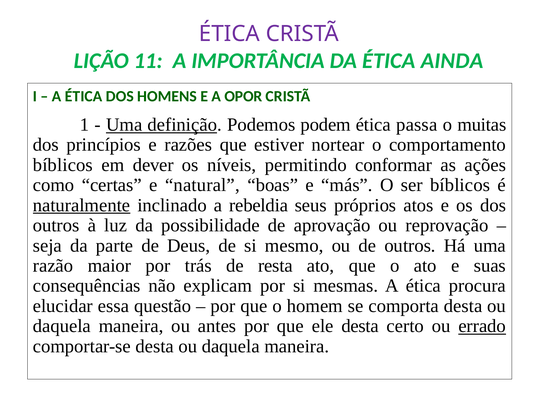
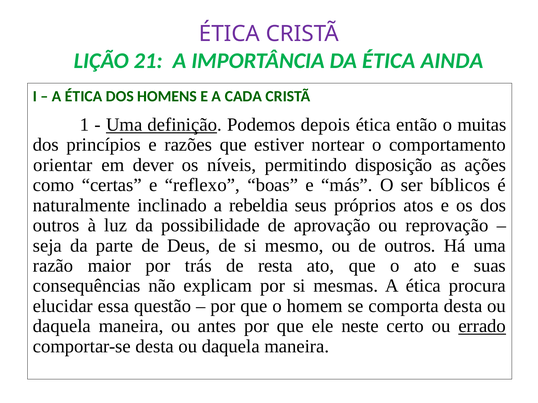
11: 11 -> 21 (148, 61)
OPOR: OPOR -> CADA (243, 96)
podem: podem -> depois (325, 125)
passa: passa -> então (417, 125)
bíblicos: bíblicos -> orientar (63, 165)
conformar: conformar -> disposição (394, 165)
natural: natural -> reflexo (202, 185)
naturalmente underline: present -> none (82, 205)
ele desta: desta -> neste (360, 326)
